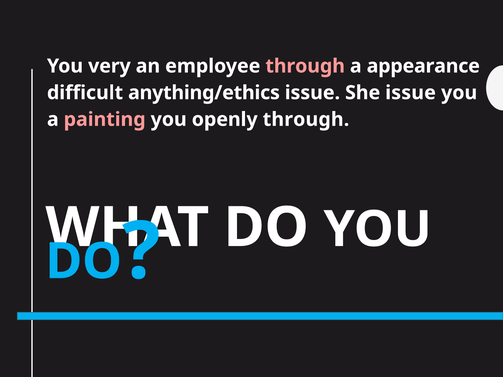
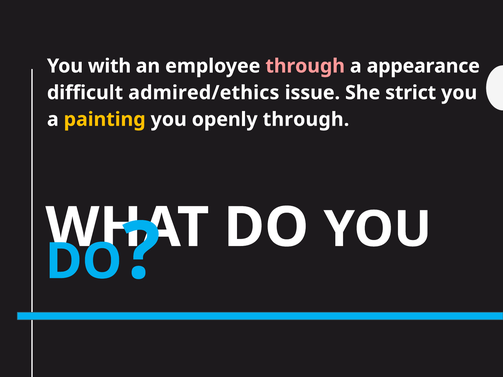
very: very -> with (109, 66)
anything/ethics: anything/ethics -> admired/ethics (204, 93)
She issue: issue -> strict (411, 93)
painting colour: pink -> yellow (105, 119)
